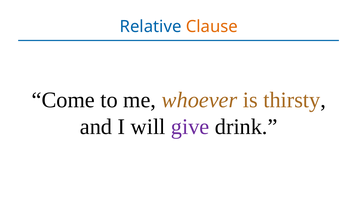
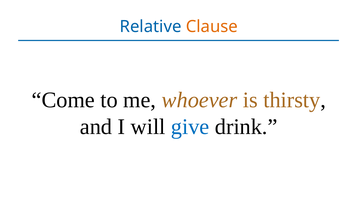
give colour: purple -> blue (190, 127)
